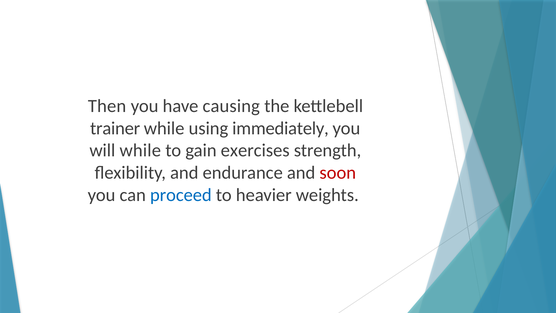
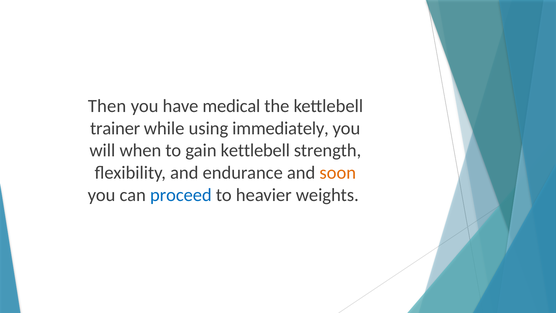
causing: causing -> medical (231, 106)
will while: while -> when (140, 150)
gain exercises: exercises -> kettlebell (255, 150)
soon colour: red -> orange (338, 173)
